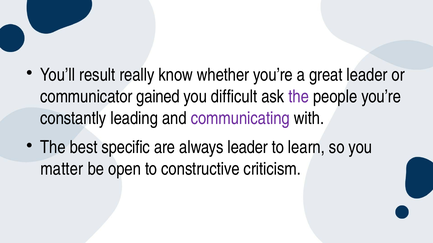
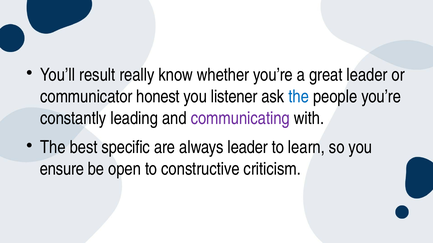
gained: gained -> honest (158, 97)
difficult: difficult -> listener (234, 97)
the colour: purple -> blue (299, 97)
matter: matter -> ensure (62, 169)
